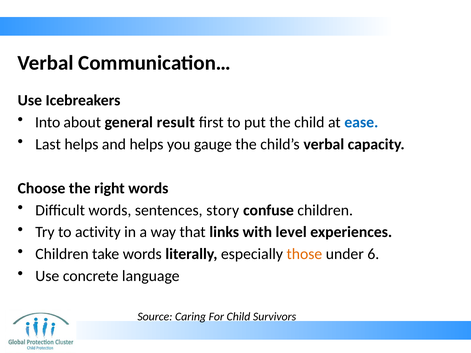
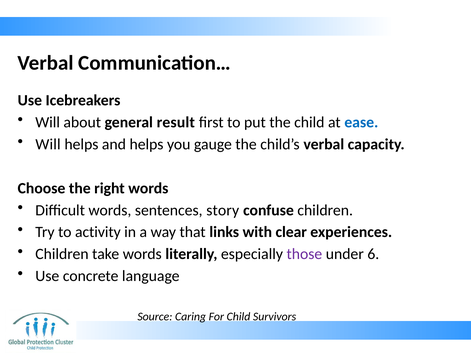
Into: Into -> Will (48, 122)
Last: Last -> Will (48, 144)
level: level -> clear (291, 232)
those colour: orange -> purple (304, 254)
